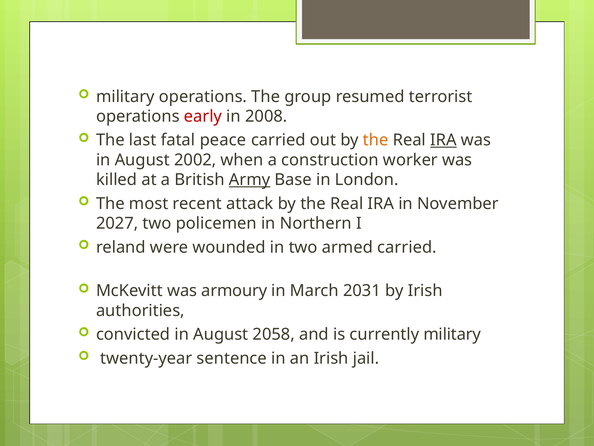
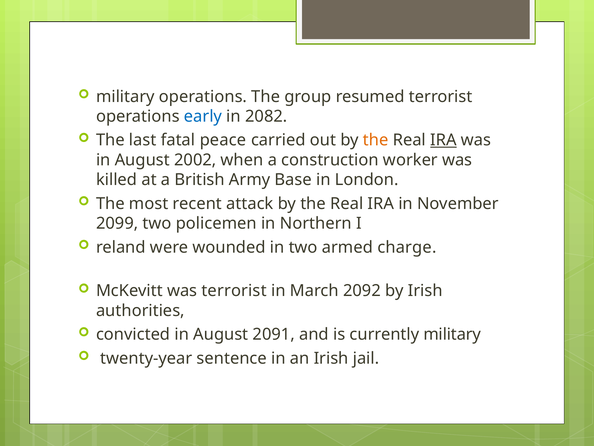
early colour: red -> blue (203, 116)
2008: 2008 -> 2082 (266, 116)
Army underline: present -> none (250, 180)
2027: 2027 -> 2099 (117, 223)
armed carried: carried -> charge (407, 247)
was armoury: armoury -> terrorist (234, 291)
2031: 2031 -> 2092 (362, 291)
2058: 2058 -> 2091 (274, 334)
